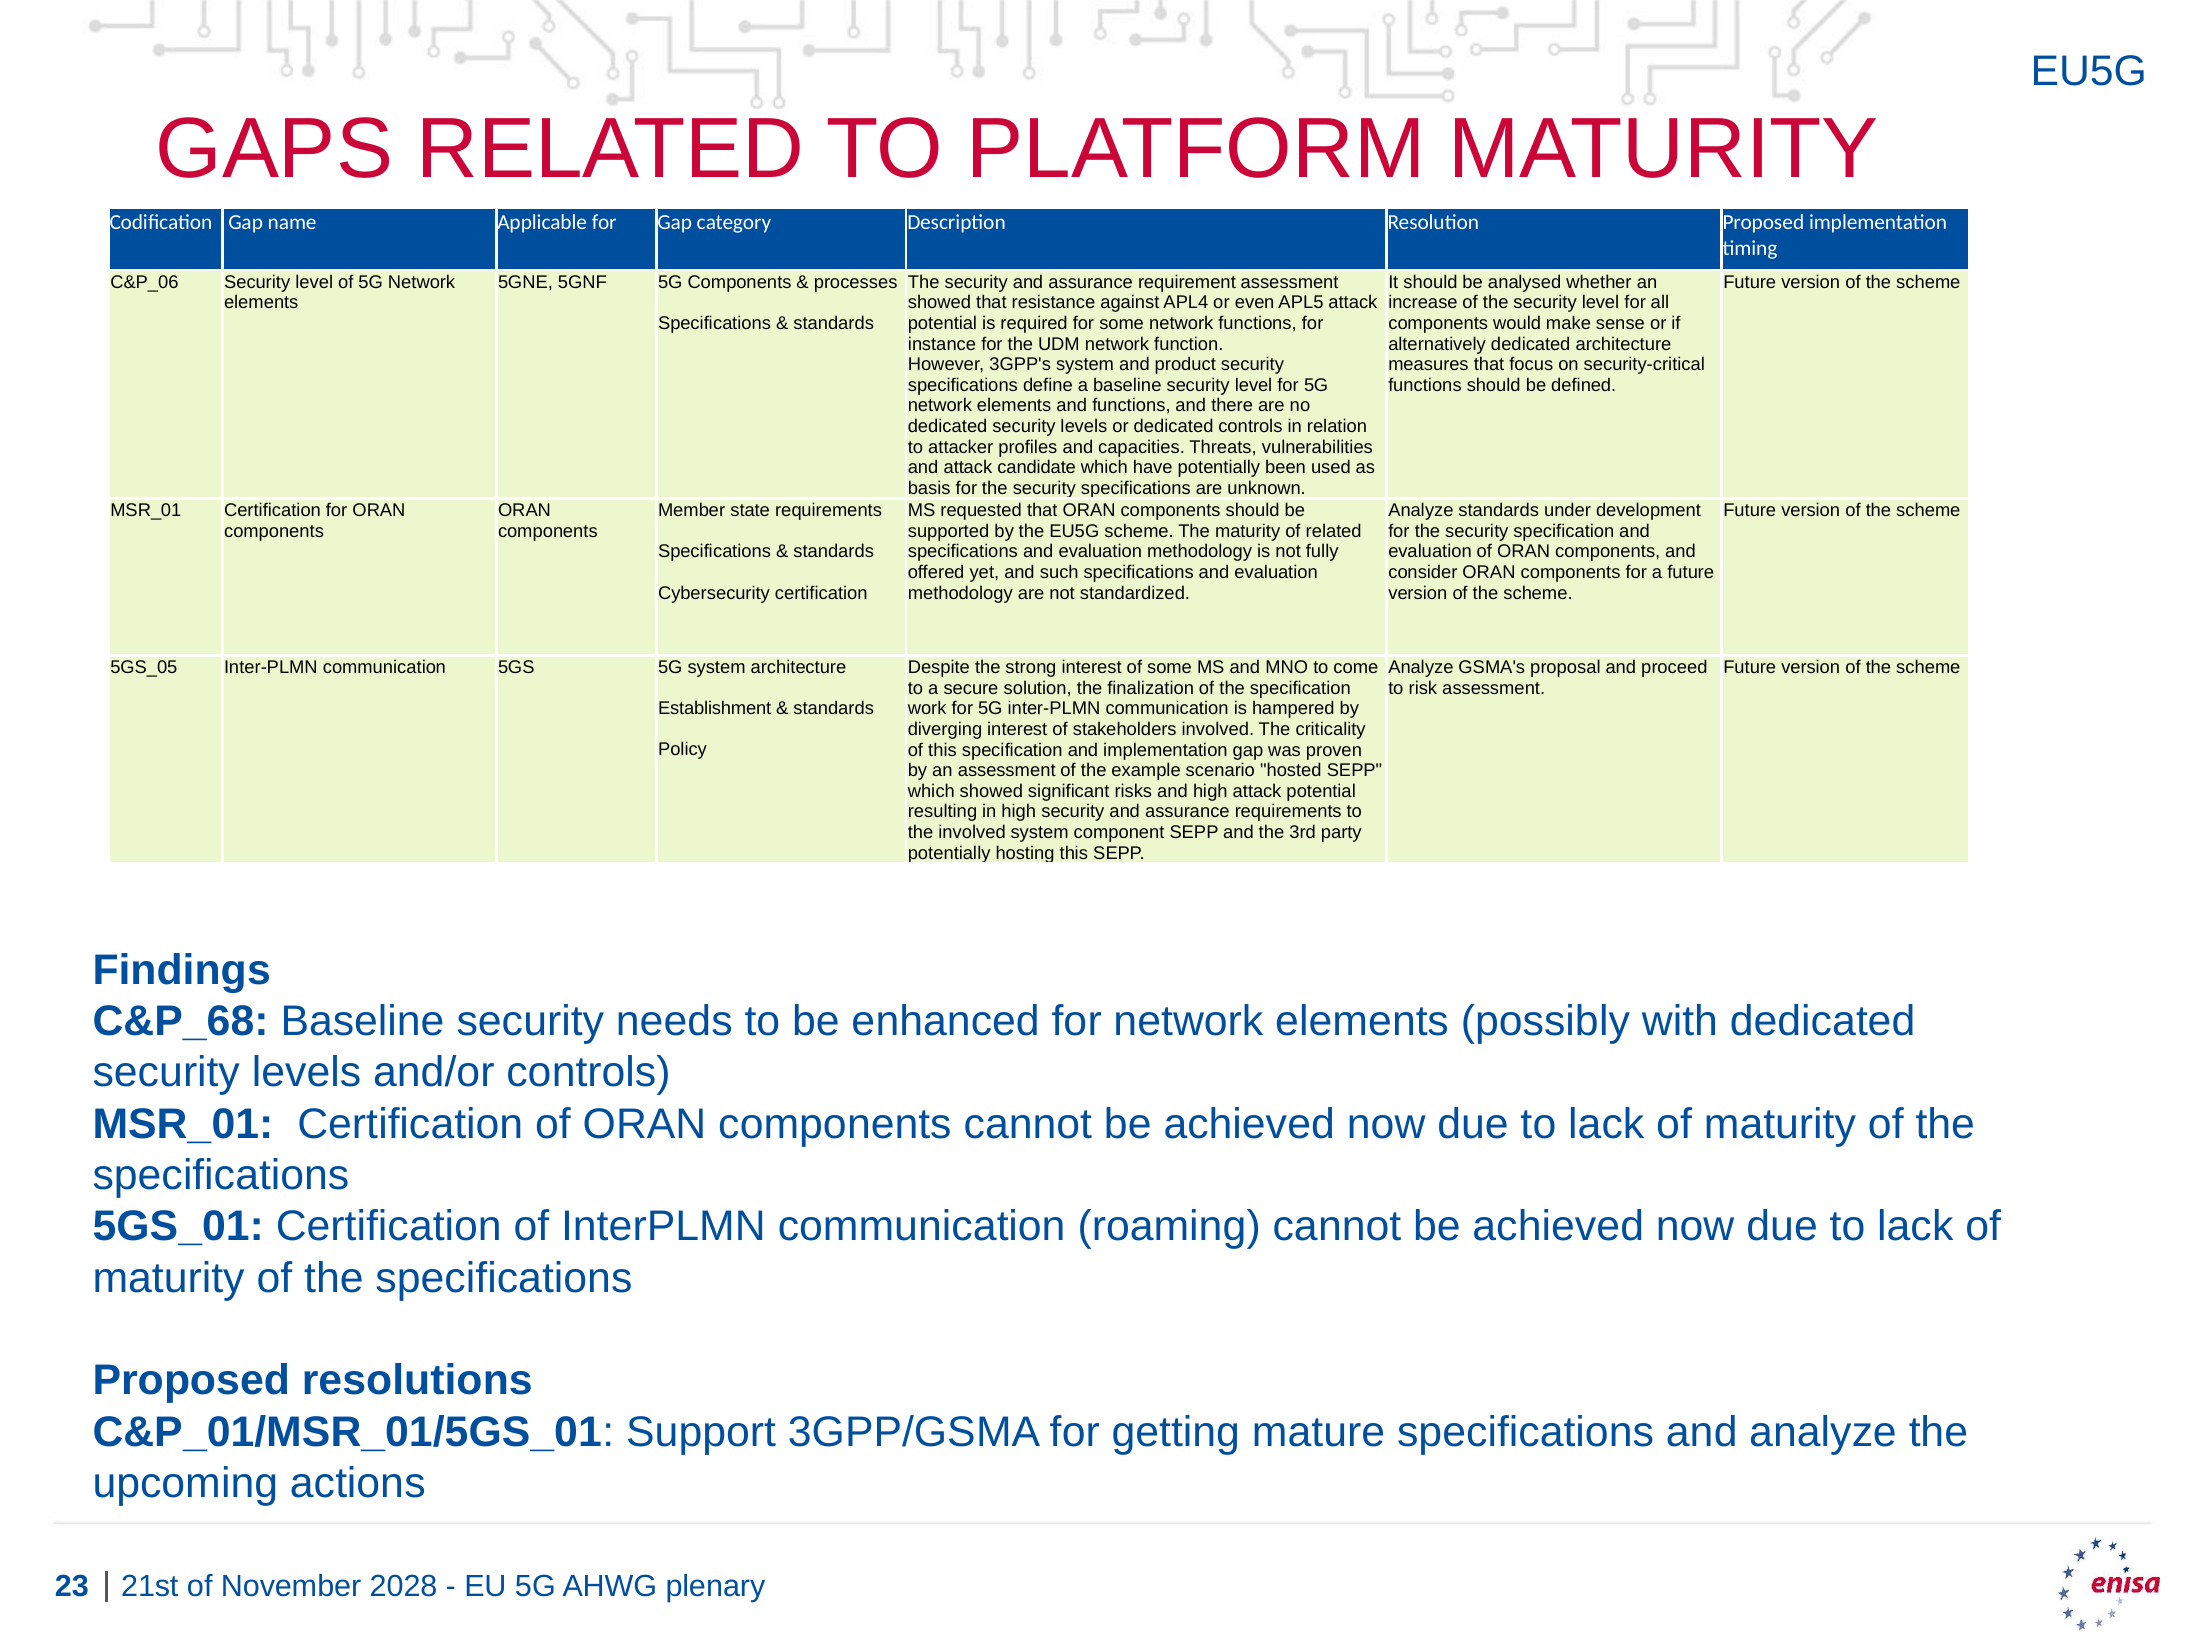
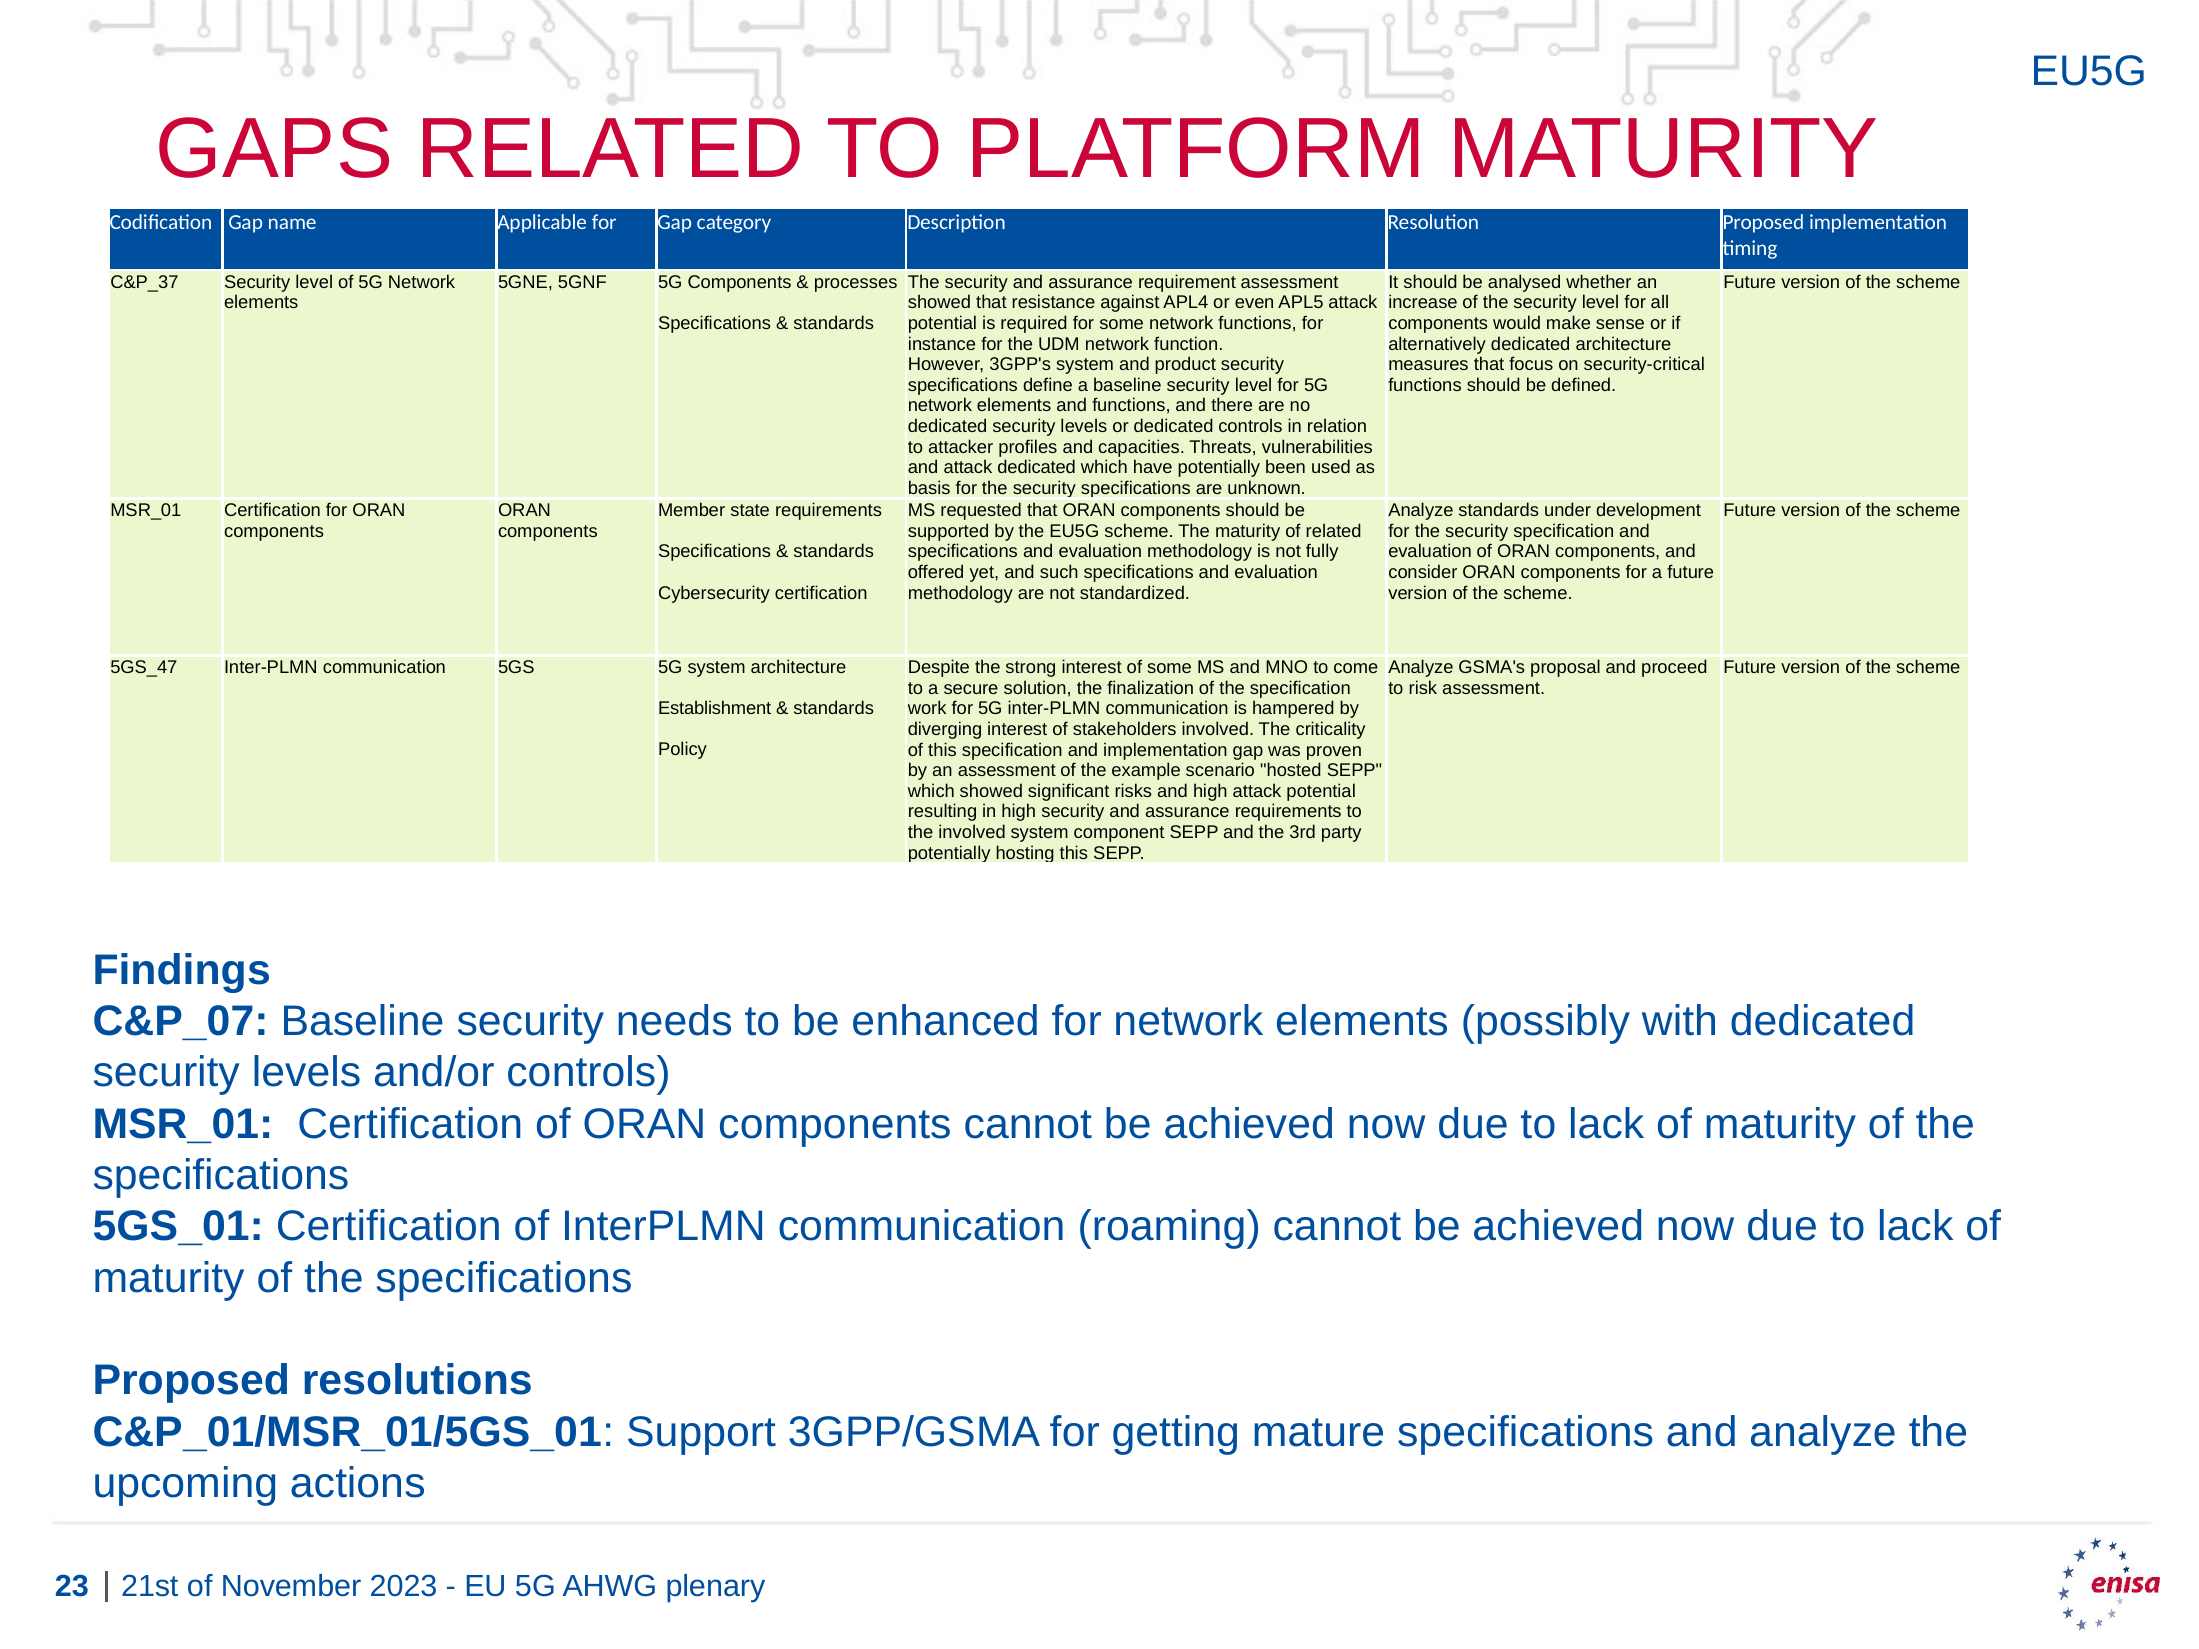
C&P_06: C&P_06 -> C&P_37 (144, 282)
attack candidate: candidate -> dedicated (1037, 468)
5GS_05: 5GS_05 -> 5GS_47 (144, 668)
C&P_68: C&P_68 -> C&P_07 (181, 1022)
2028: 2028 -> 2023 (404, 1587)
